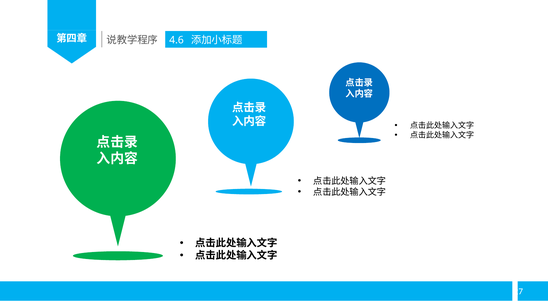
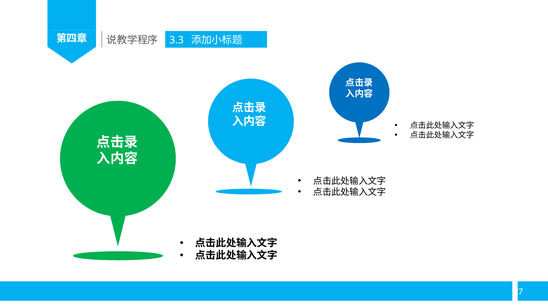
4.6: 4.6 -> 3.3 (176, 40)
